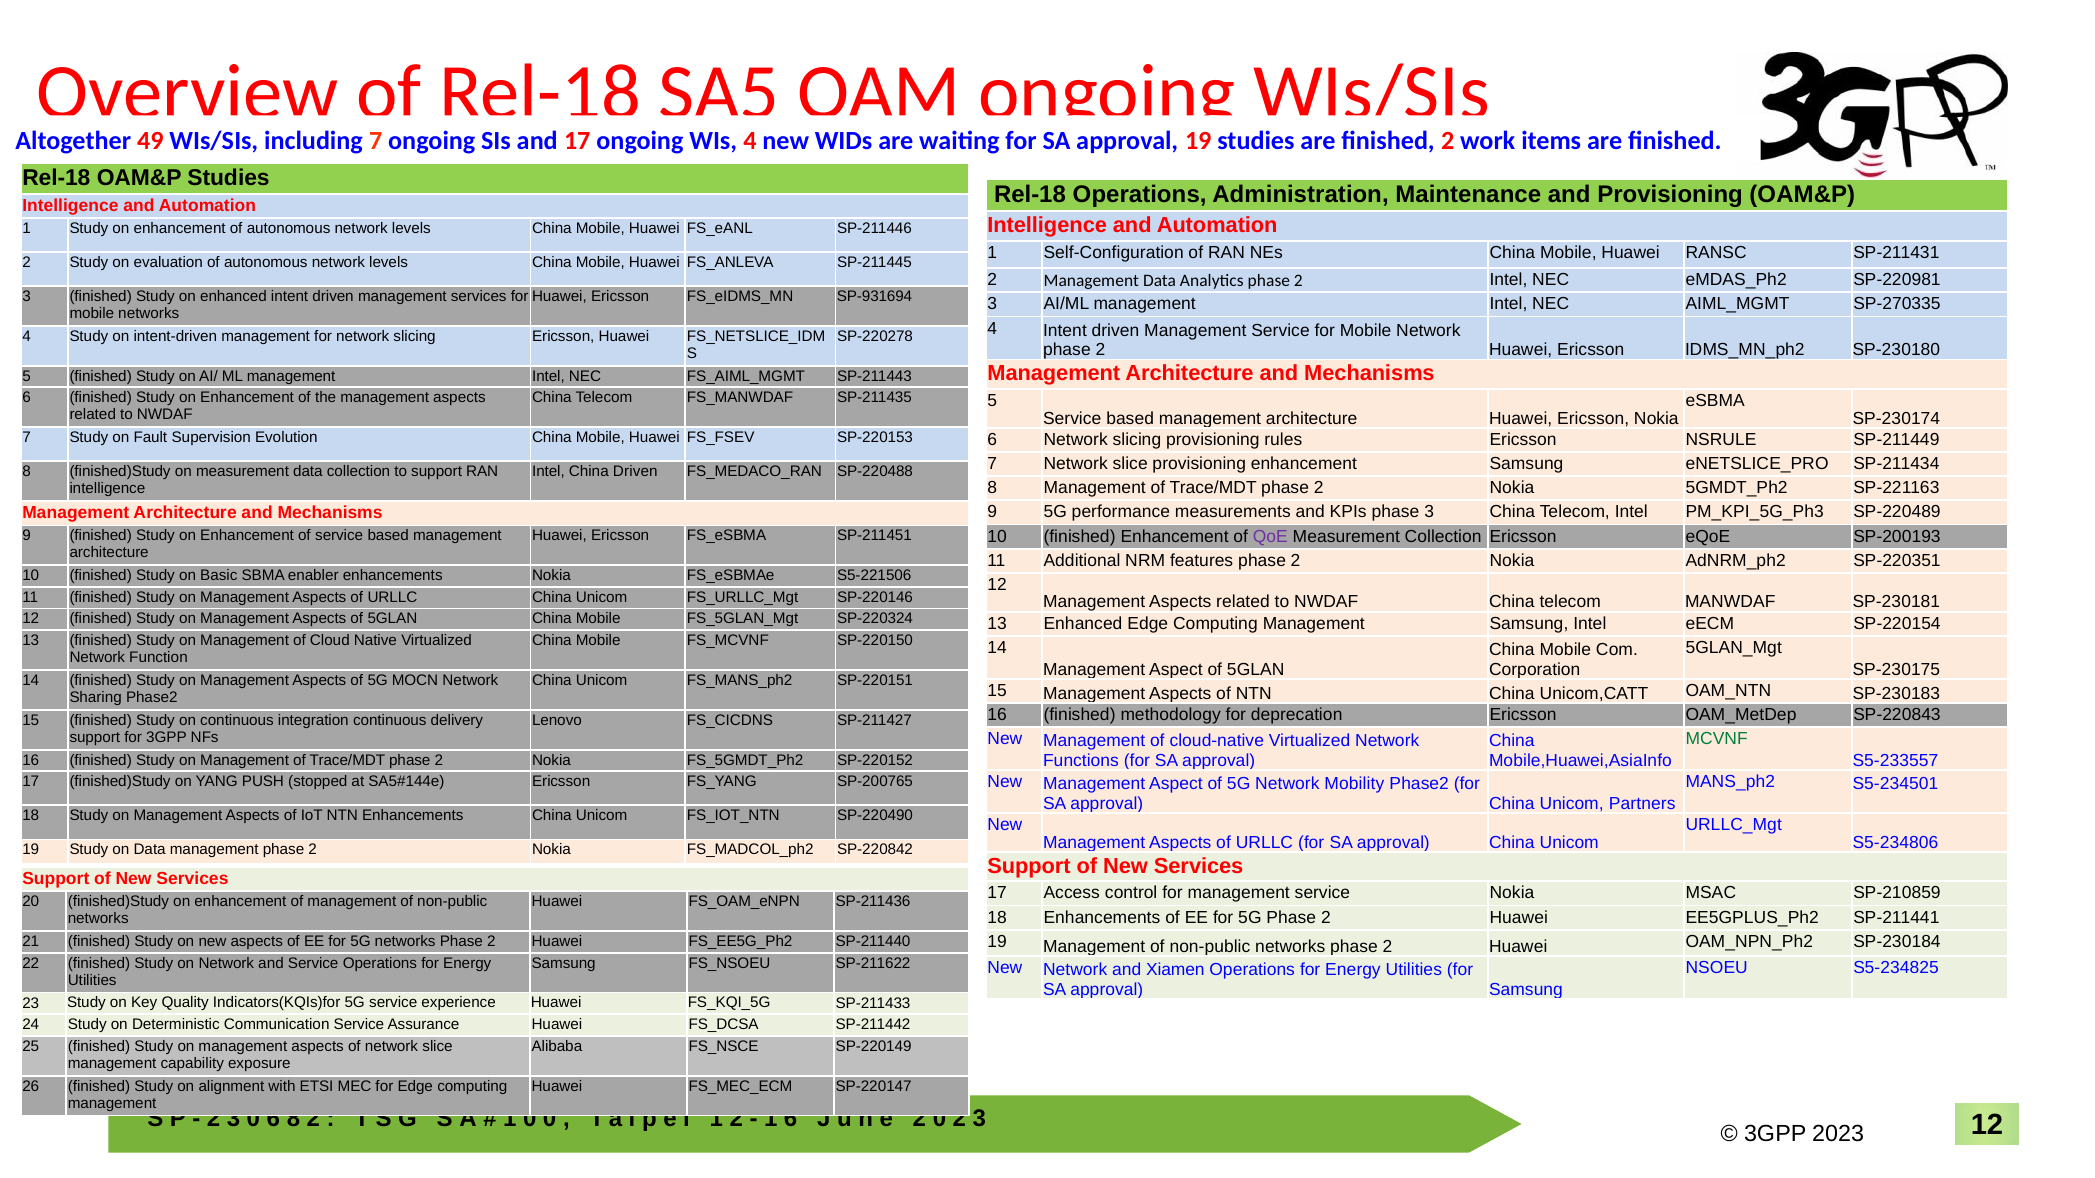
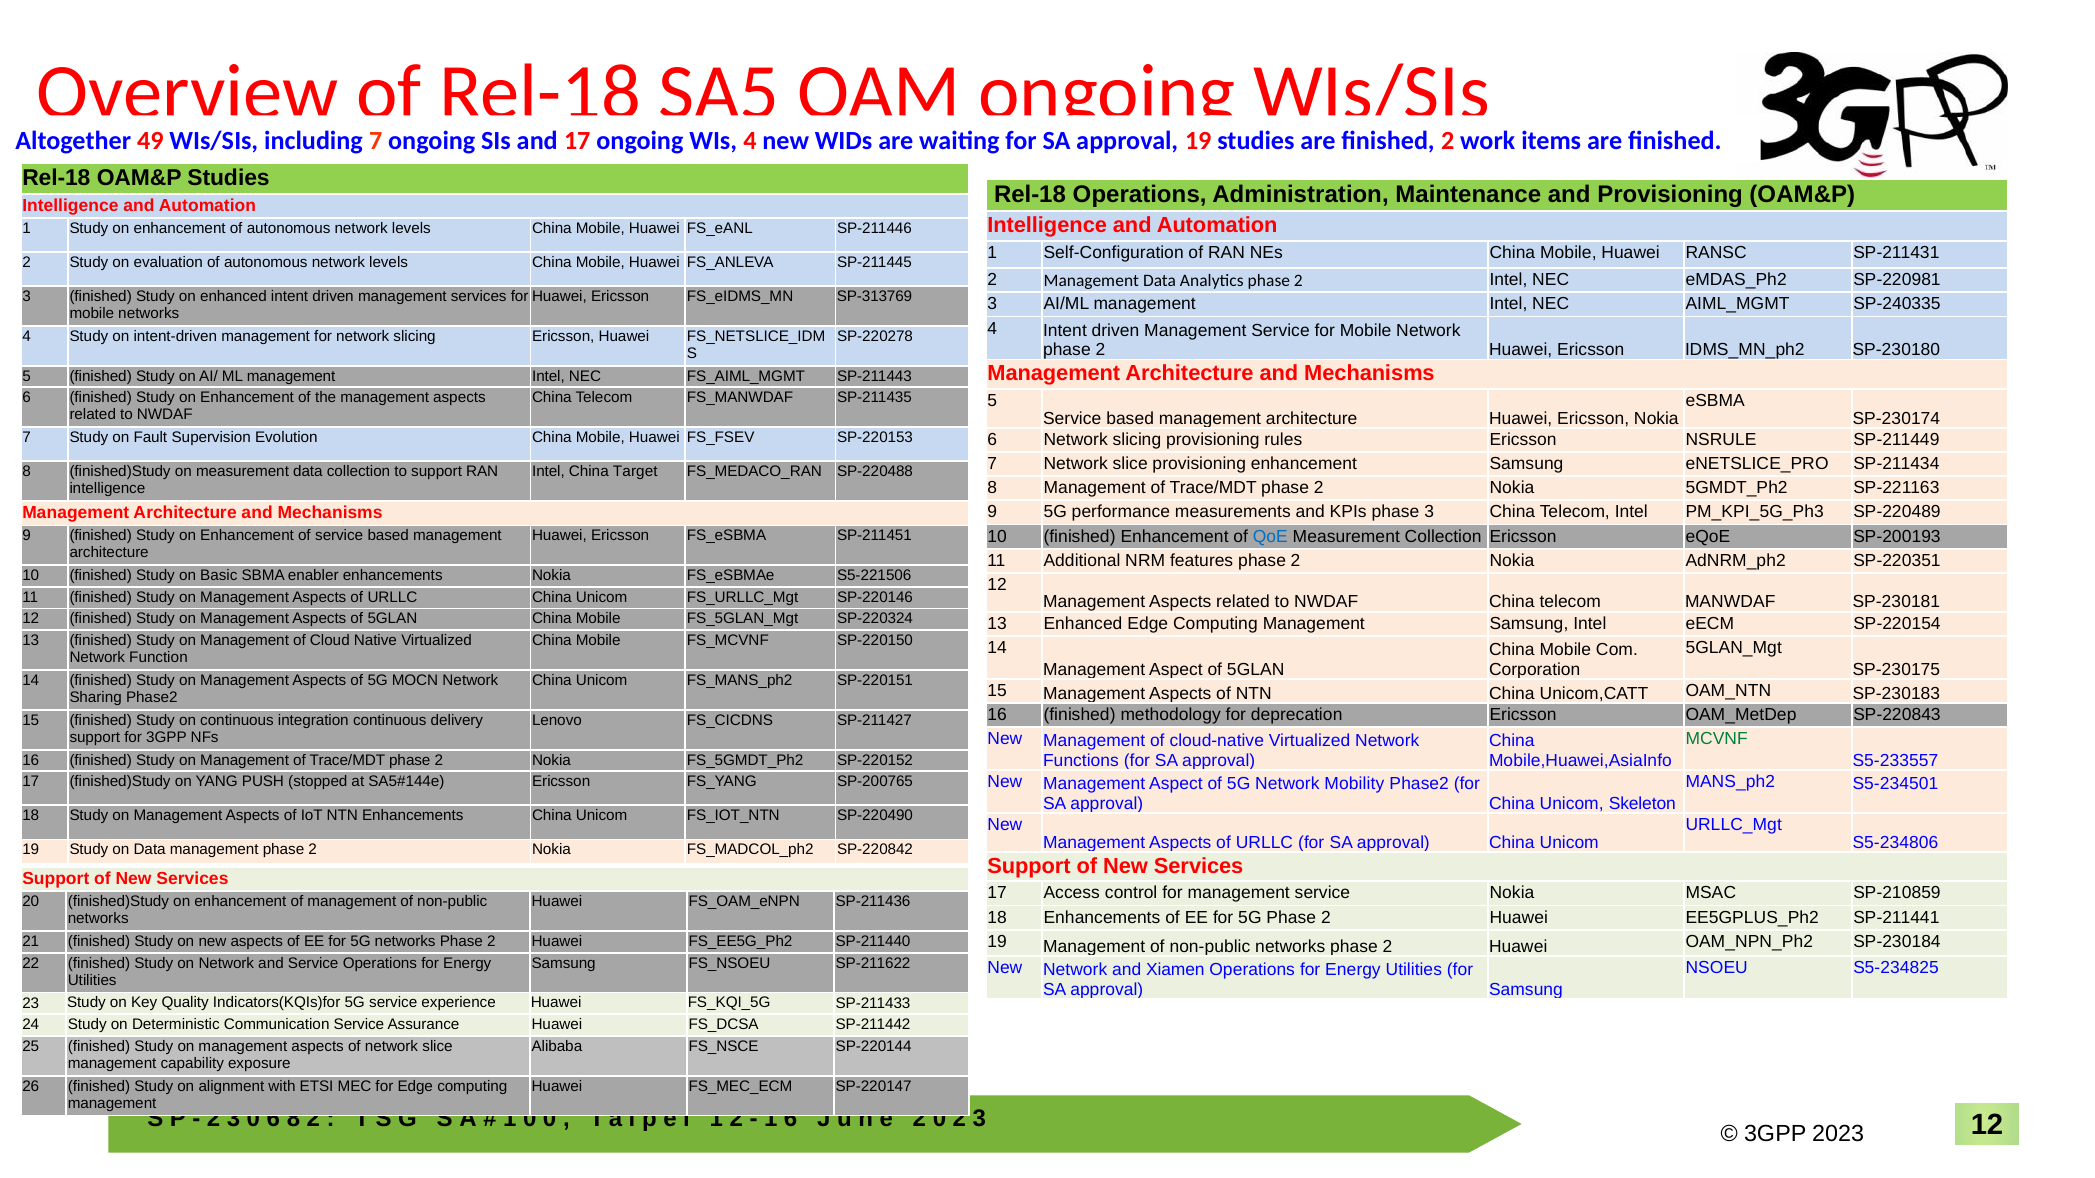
SP-931694: SP-931694 -> SP-313769 (875, 297)
SP-270335: SP-270335 -> SP-240335 (1897, 304)
China Driven: Driven -> Target (635, 472)
QoE colour: purple -> blue (1270, 537)
Partners: Partners -> Skeleton (1642, 804)
SP-220149: SP-220149 -> SP-220144 (874, 1047)
